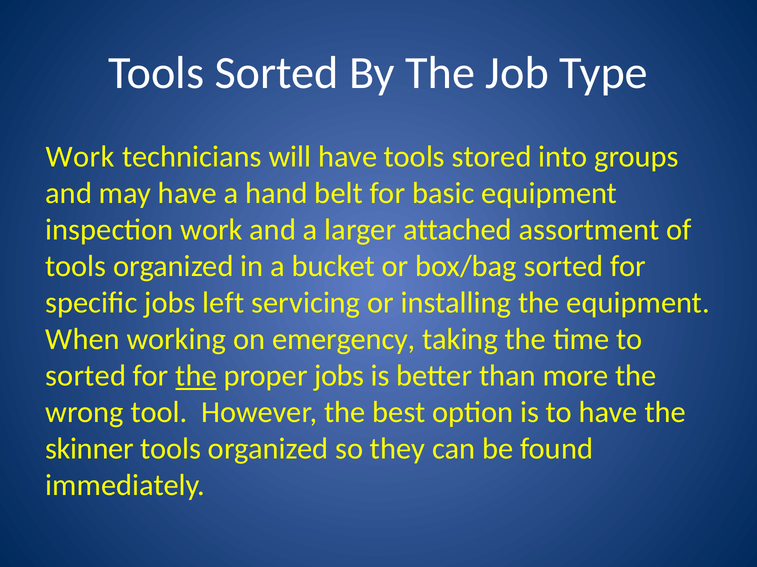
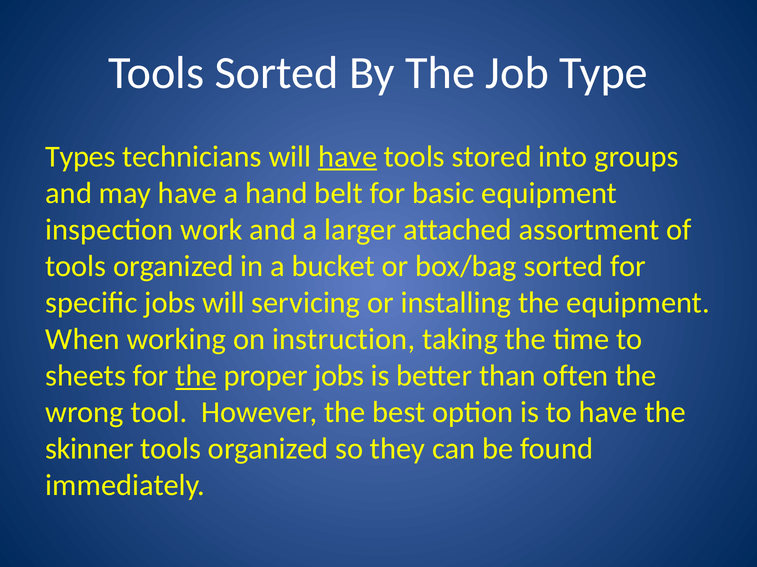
Work: Work -> Types (81, 157)
have underline: none -> present (348, 157)
jobs left: left -> will (223, 303)
emergency: emergency -> instruction (344, 340)
sorted: sorted -> sheets (86, 376)
more: more -> often (576, 376)
